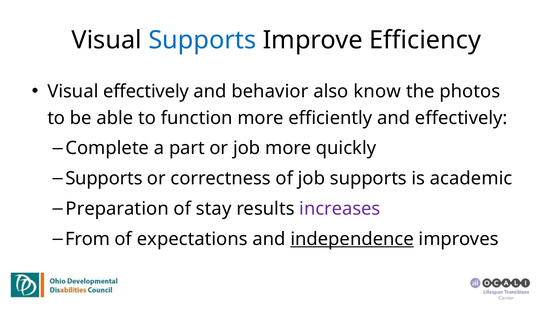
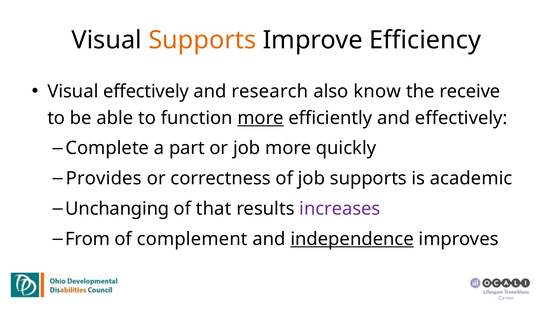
Supports colour: blue -> orange (202, 40)
behavior: behavior -> research (270, 91)
photos: photos -> receive (470, 91)
more underline: none -> present (261, 118)
Supports: Supports -> Provides (104, 179)
Preparation: Preparation -> Unchanging (117, 209)
stay: stay -> that (214, 209)
expectations: expectations -> complement (192, 239)
